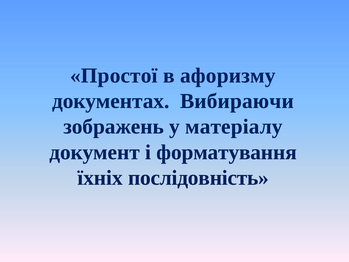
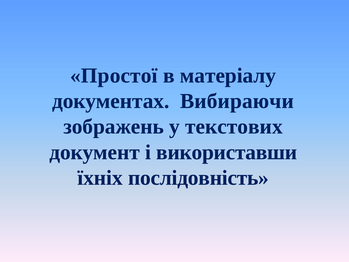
афоризму: афоризму -> матеріалу (228, 75)
матеріалу: матеріалу -> текстових (234, 127)
форматування: форматування -> використавши (227, 152)
